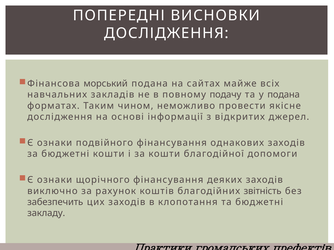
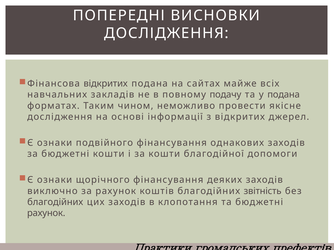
Фінансова морський: морський -> відкритих (106, 84)
забезпечить: забезпечить -> благодійних (55, 202)
закладу: закладу -> рахунок (46, 214)
